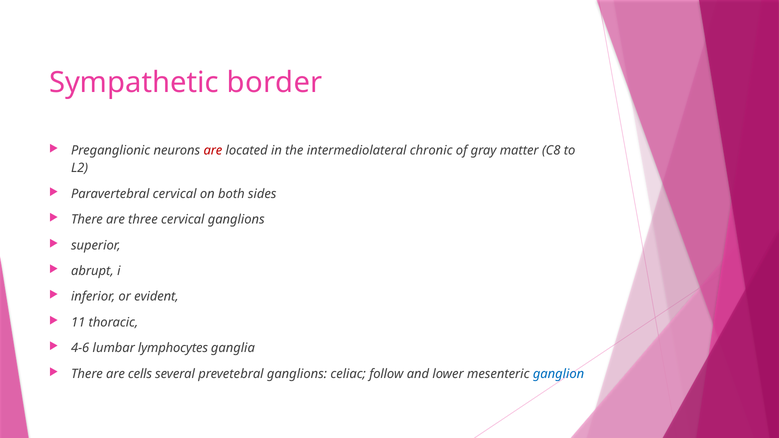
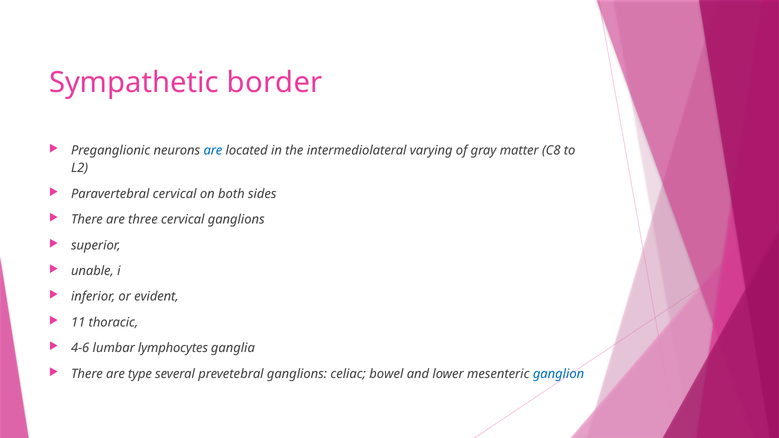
are colour: red -> blue (213, 151)
chronic: chronic -> varying (431, 151)
abrupt: abrupt -> unable (92, 271)
cells: cells -> type (140, 374)
follow: follow -> bowel (386, 374)
